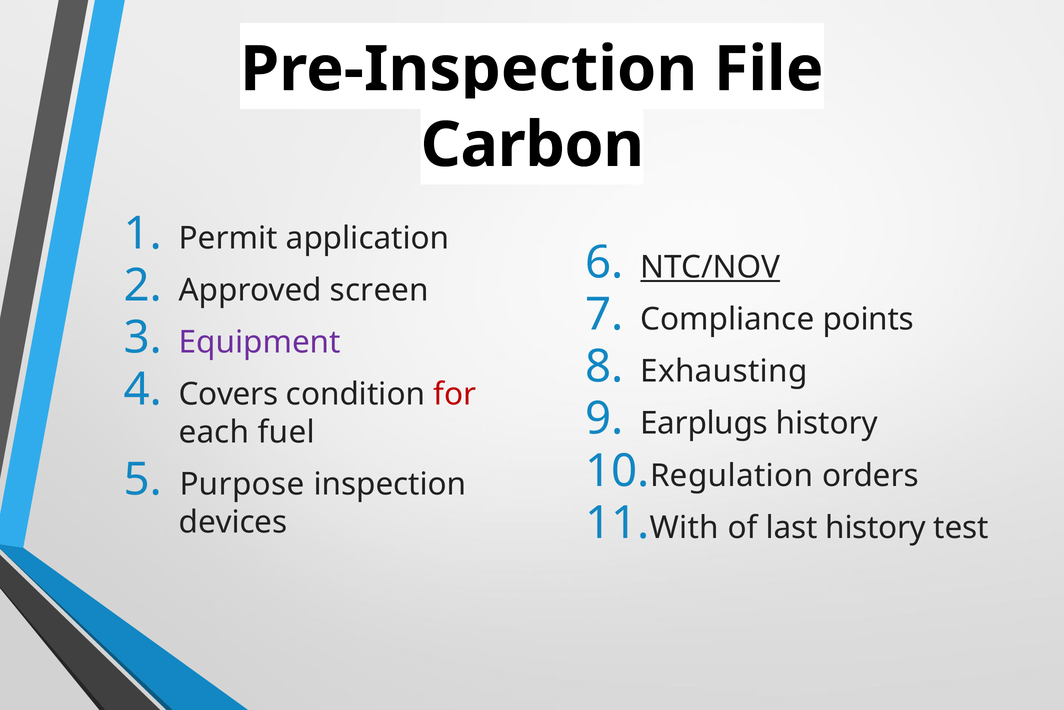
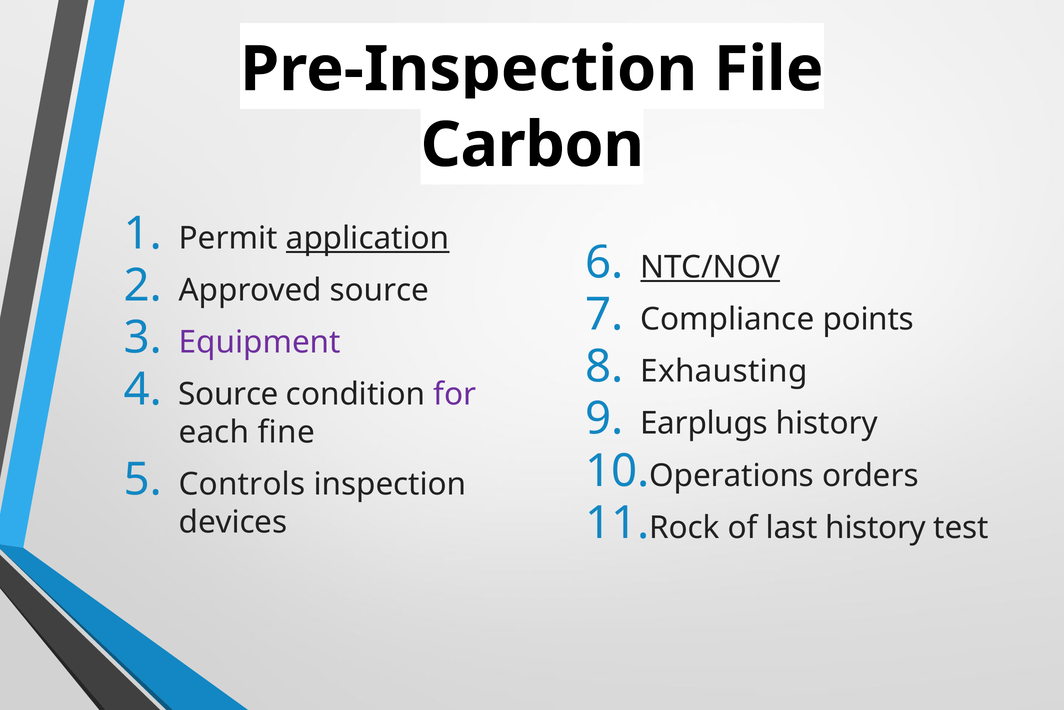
application underline: none -> present (368, 238)
Approved screen: screen -> source (380, 290)
Covers: Covers -> Source (229, 394)
for colour: red -> purple (455, 394)
fuel: fuel -> fine (286, 432)
Regulation: Regulation -> Operations (732, 475)
Purpose: Purpose -> Controls (242, 484)
With: With -> Rock (685, 527)
